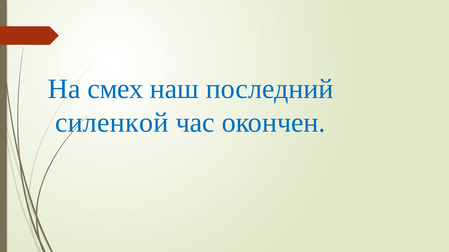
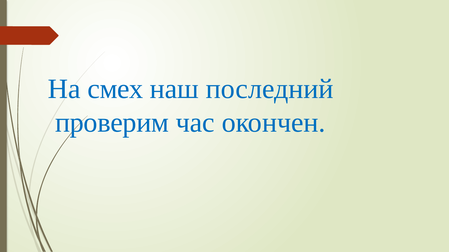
силенкой: силенкой -> проверим (112, 123)
